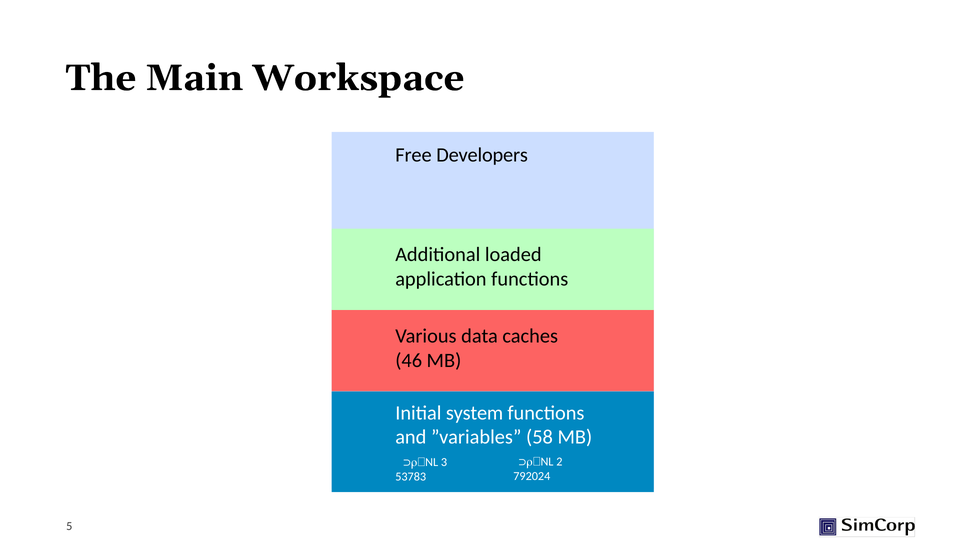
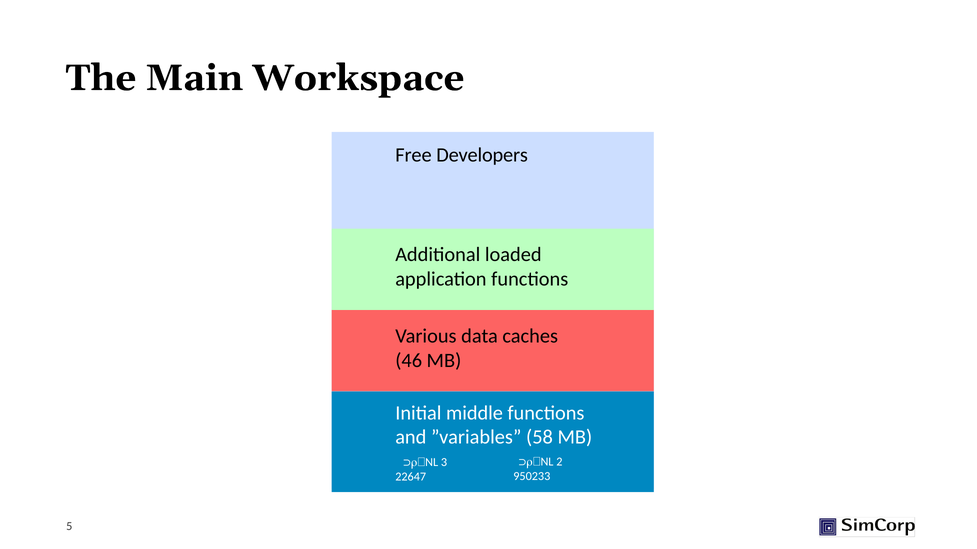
system: system -> middle (475, 413)
792024: 792024 -> 950233 (532, 477)
53783: 53783 -> 22647 (411, 477)
